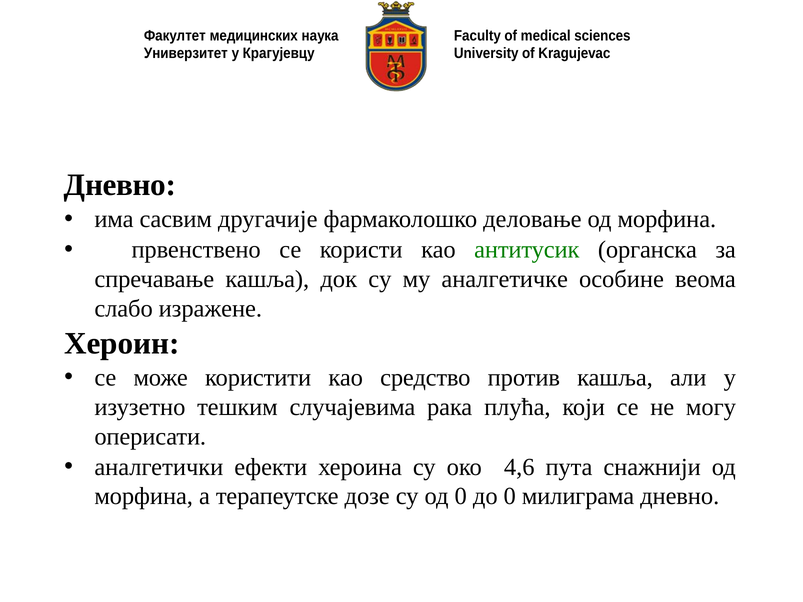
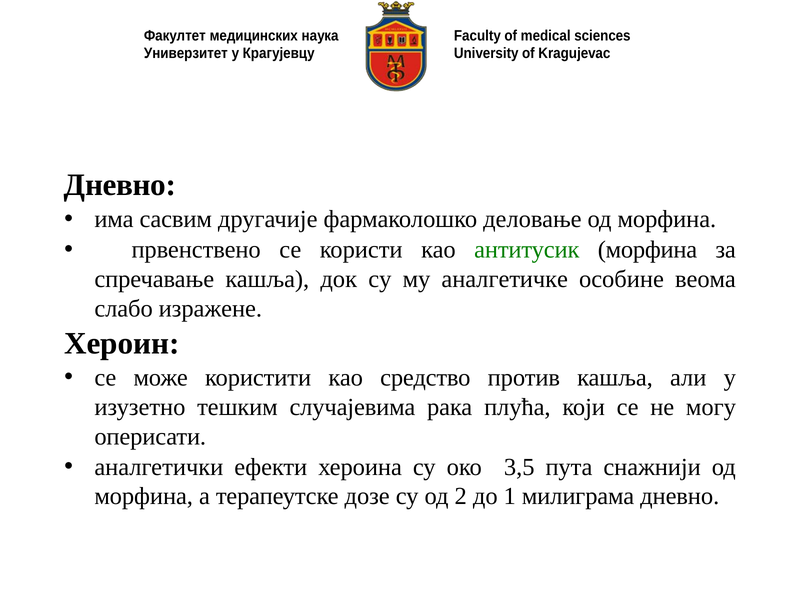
антитусик органска: органска -> морфина (647, 250)
4,6: 4,6 -> 3,5 (519, 467)
од 0: 0 -> 2 (461, 497)
до 0: 0 -> 1 (510, 497)
